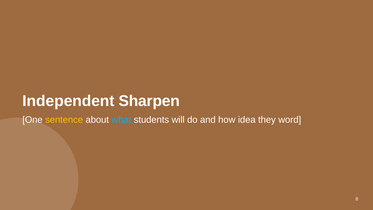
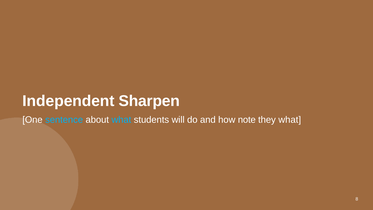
sentence colour: yellow -> light blue (64, 120)
idea: idea -> note (247, 120)
they word: word -> what (290, 120)
